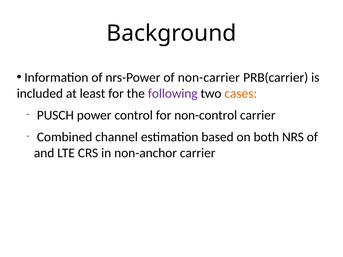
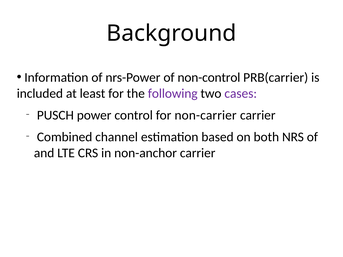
non-carrier: non-carrier -> non-control (209, 78)
cases colour: orange -> purple (241, 94)
non-control: non-control -> non-carrier (206, 115)
